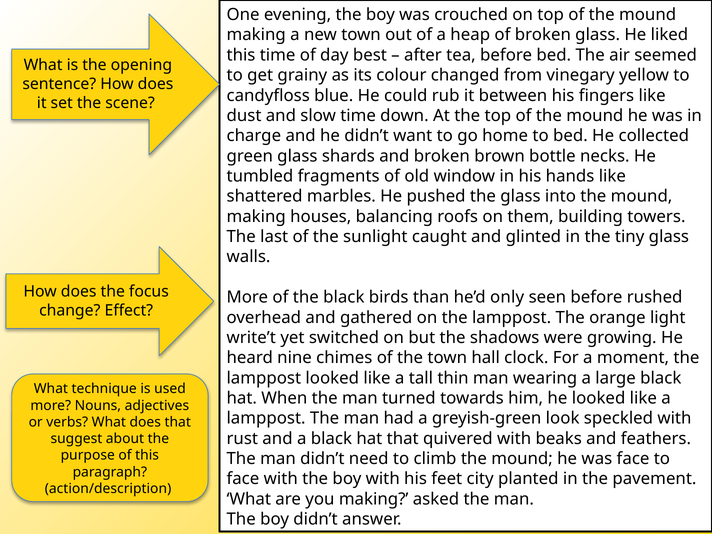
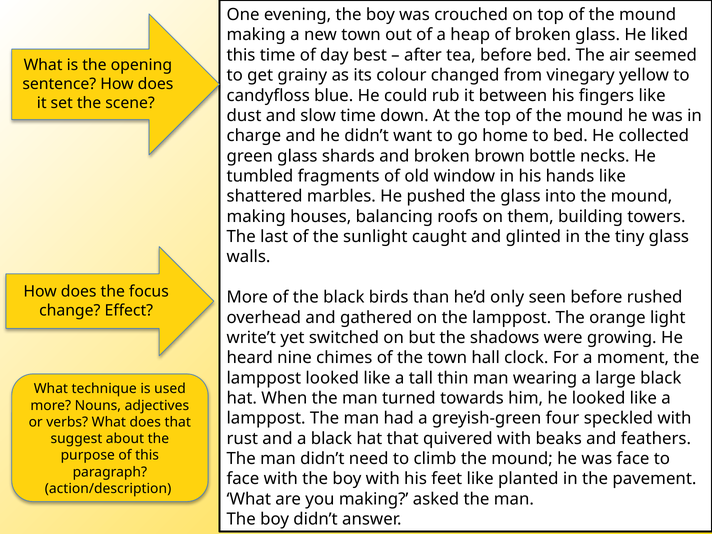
look: look -> four (563, 418)
feet city: city -> like (480, 479)
